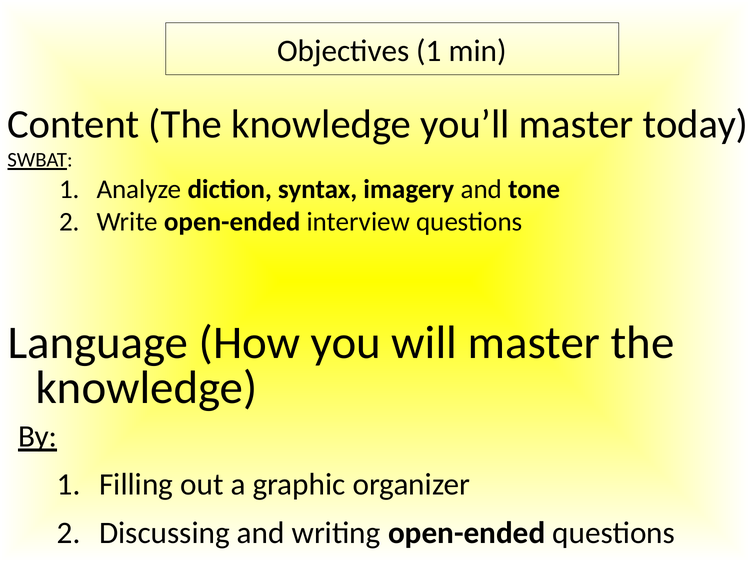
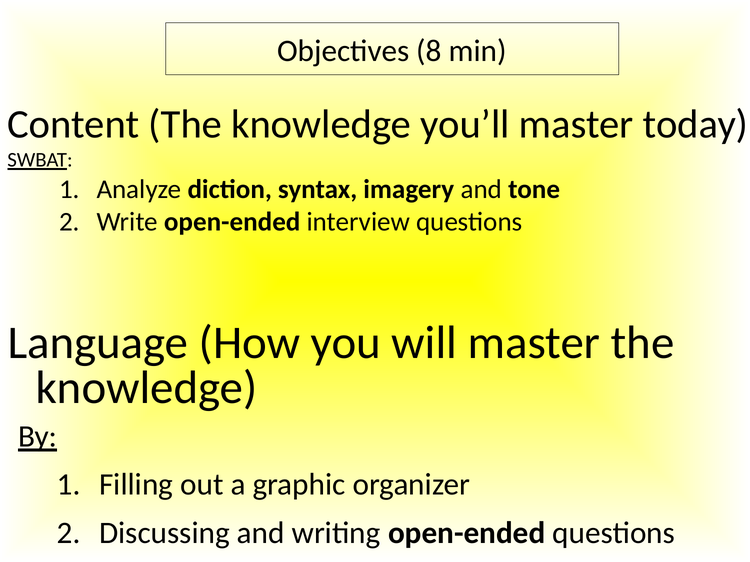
Objectives 1: 1 -> 8 (429, 51)
